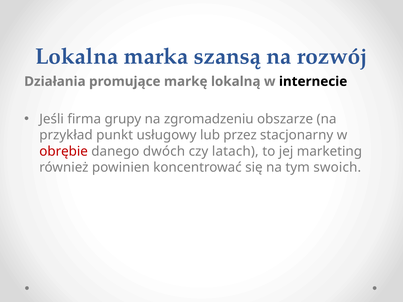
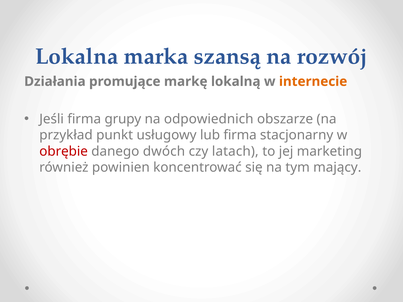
internecie colour: black -> orange (313, 82)
zgromadzeniu: zgromadzeniu -> odpowiednich (209, 119)
lub przez: przez -> firma (240, 135)
swoich: swoich -> mający (337, 168)
